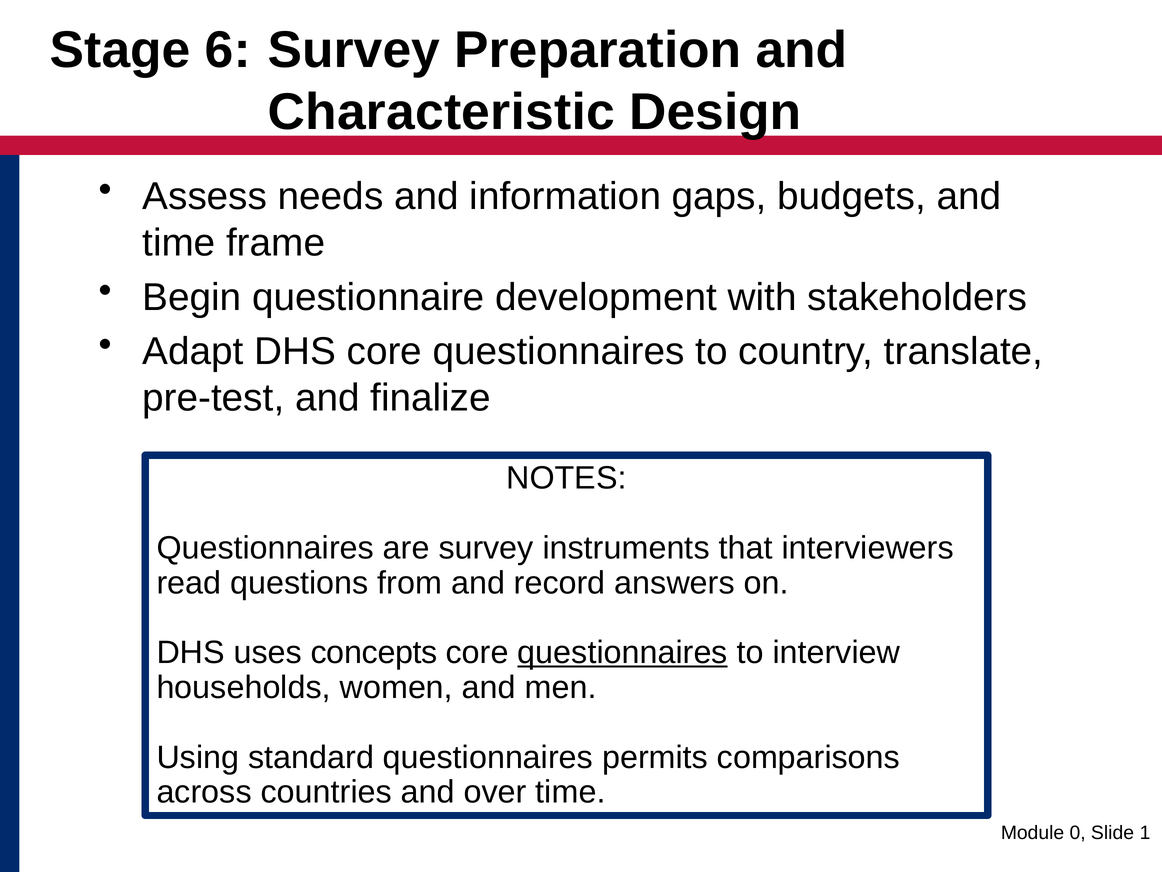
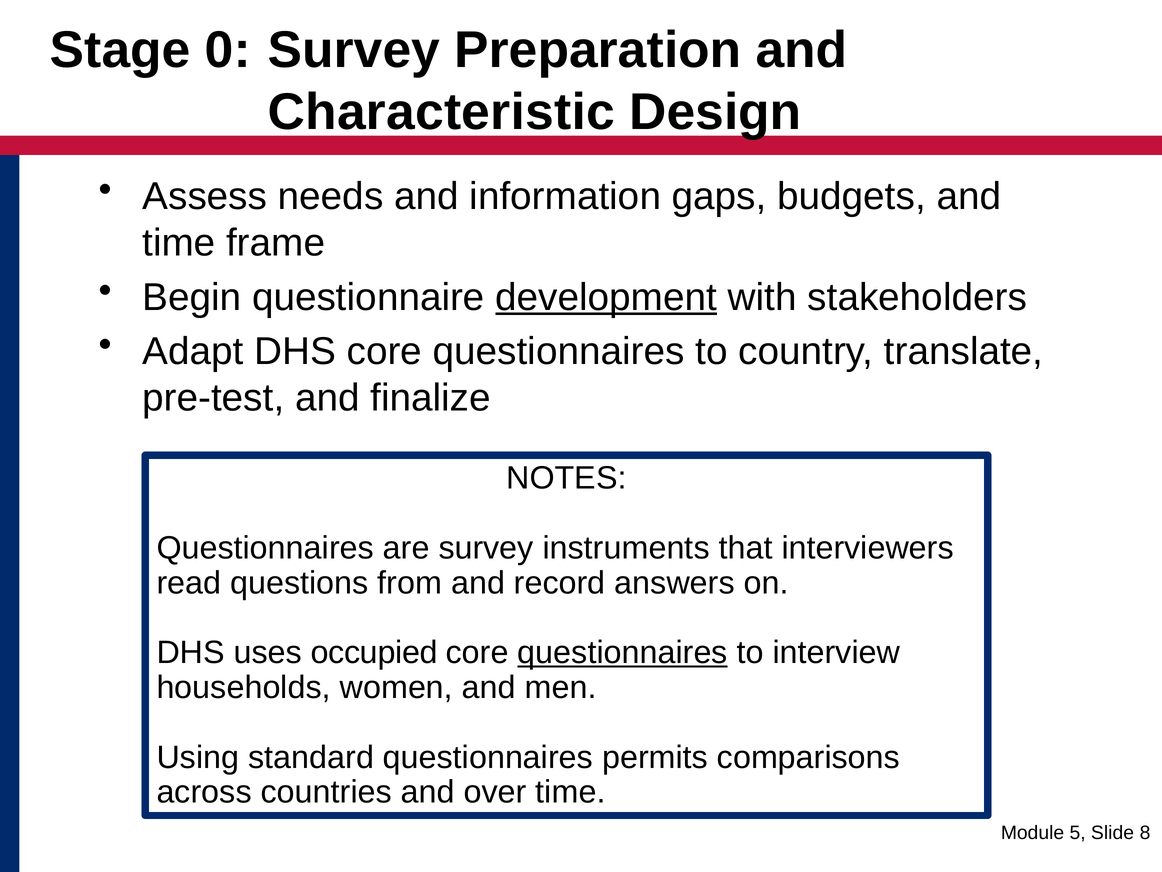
6: 6 -> 0 (228, 50)
development underline: none -> present (606, 297)
concepts: concepts -> occupied (374, 652)
0: 0 -> 5 (1078, 832)
1: 1 -> 8 (1145, 832)
